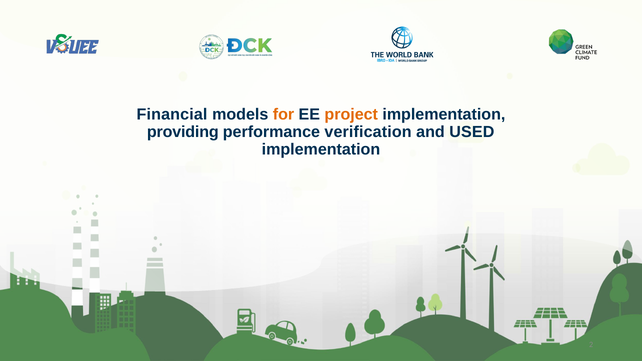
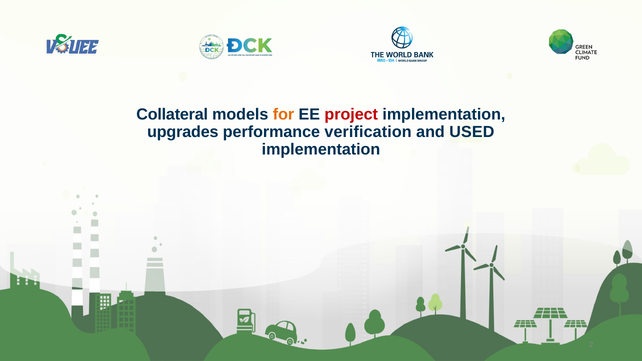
Financial: Financial -> Collateral (172, 115)
project colour: orange -> red (351, 115)
providing: providing -> upgrades (183, 132)
